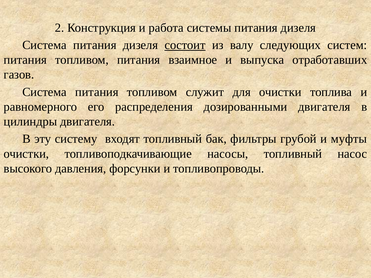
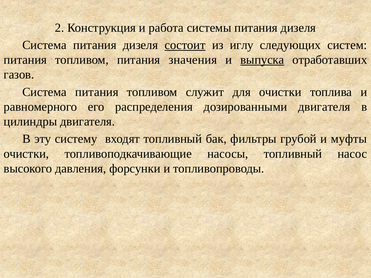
валу: валу -> иглу (242, 45)
взаимное: взаимное -> значения (193, 60)
выпуска underline: none -> present (262, 60)
